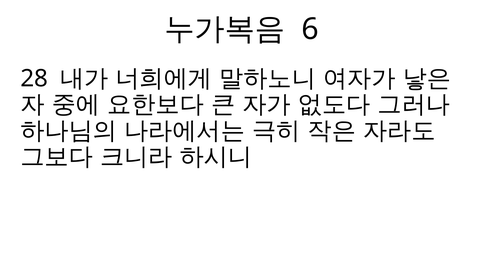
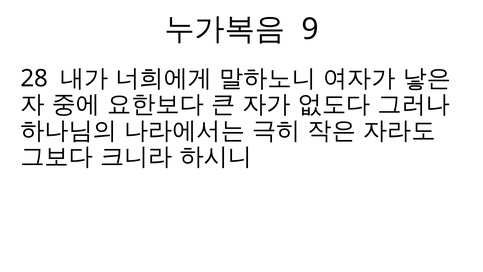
6: 6 -> 9 (310, 29)
